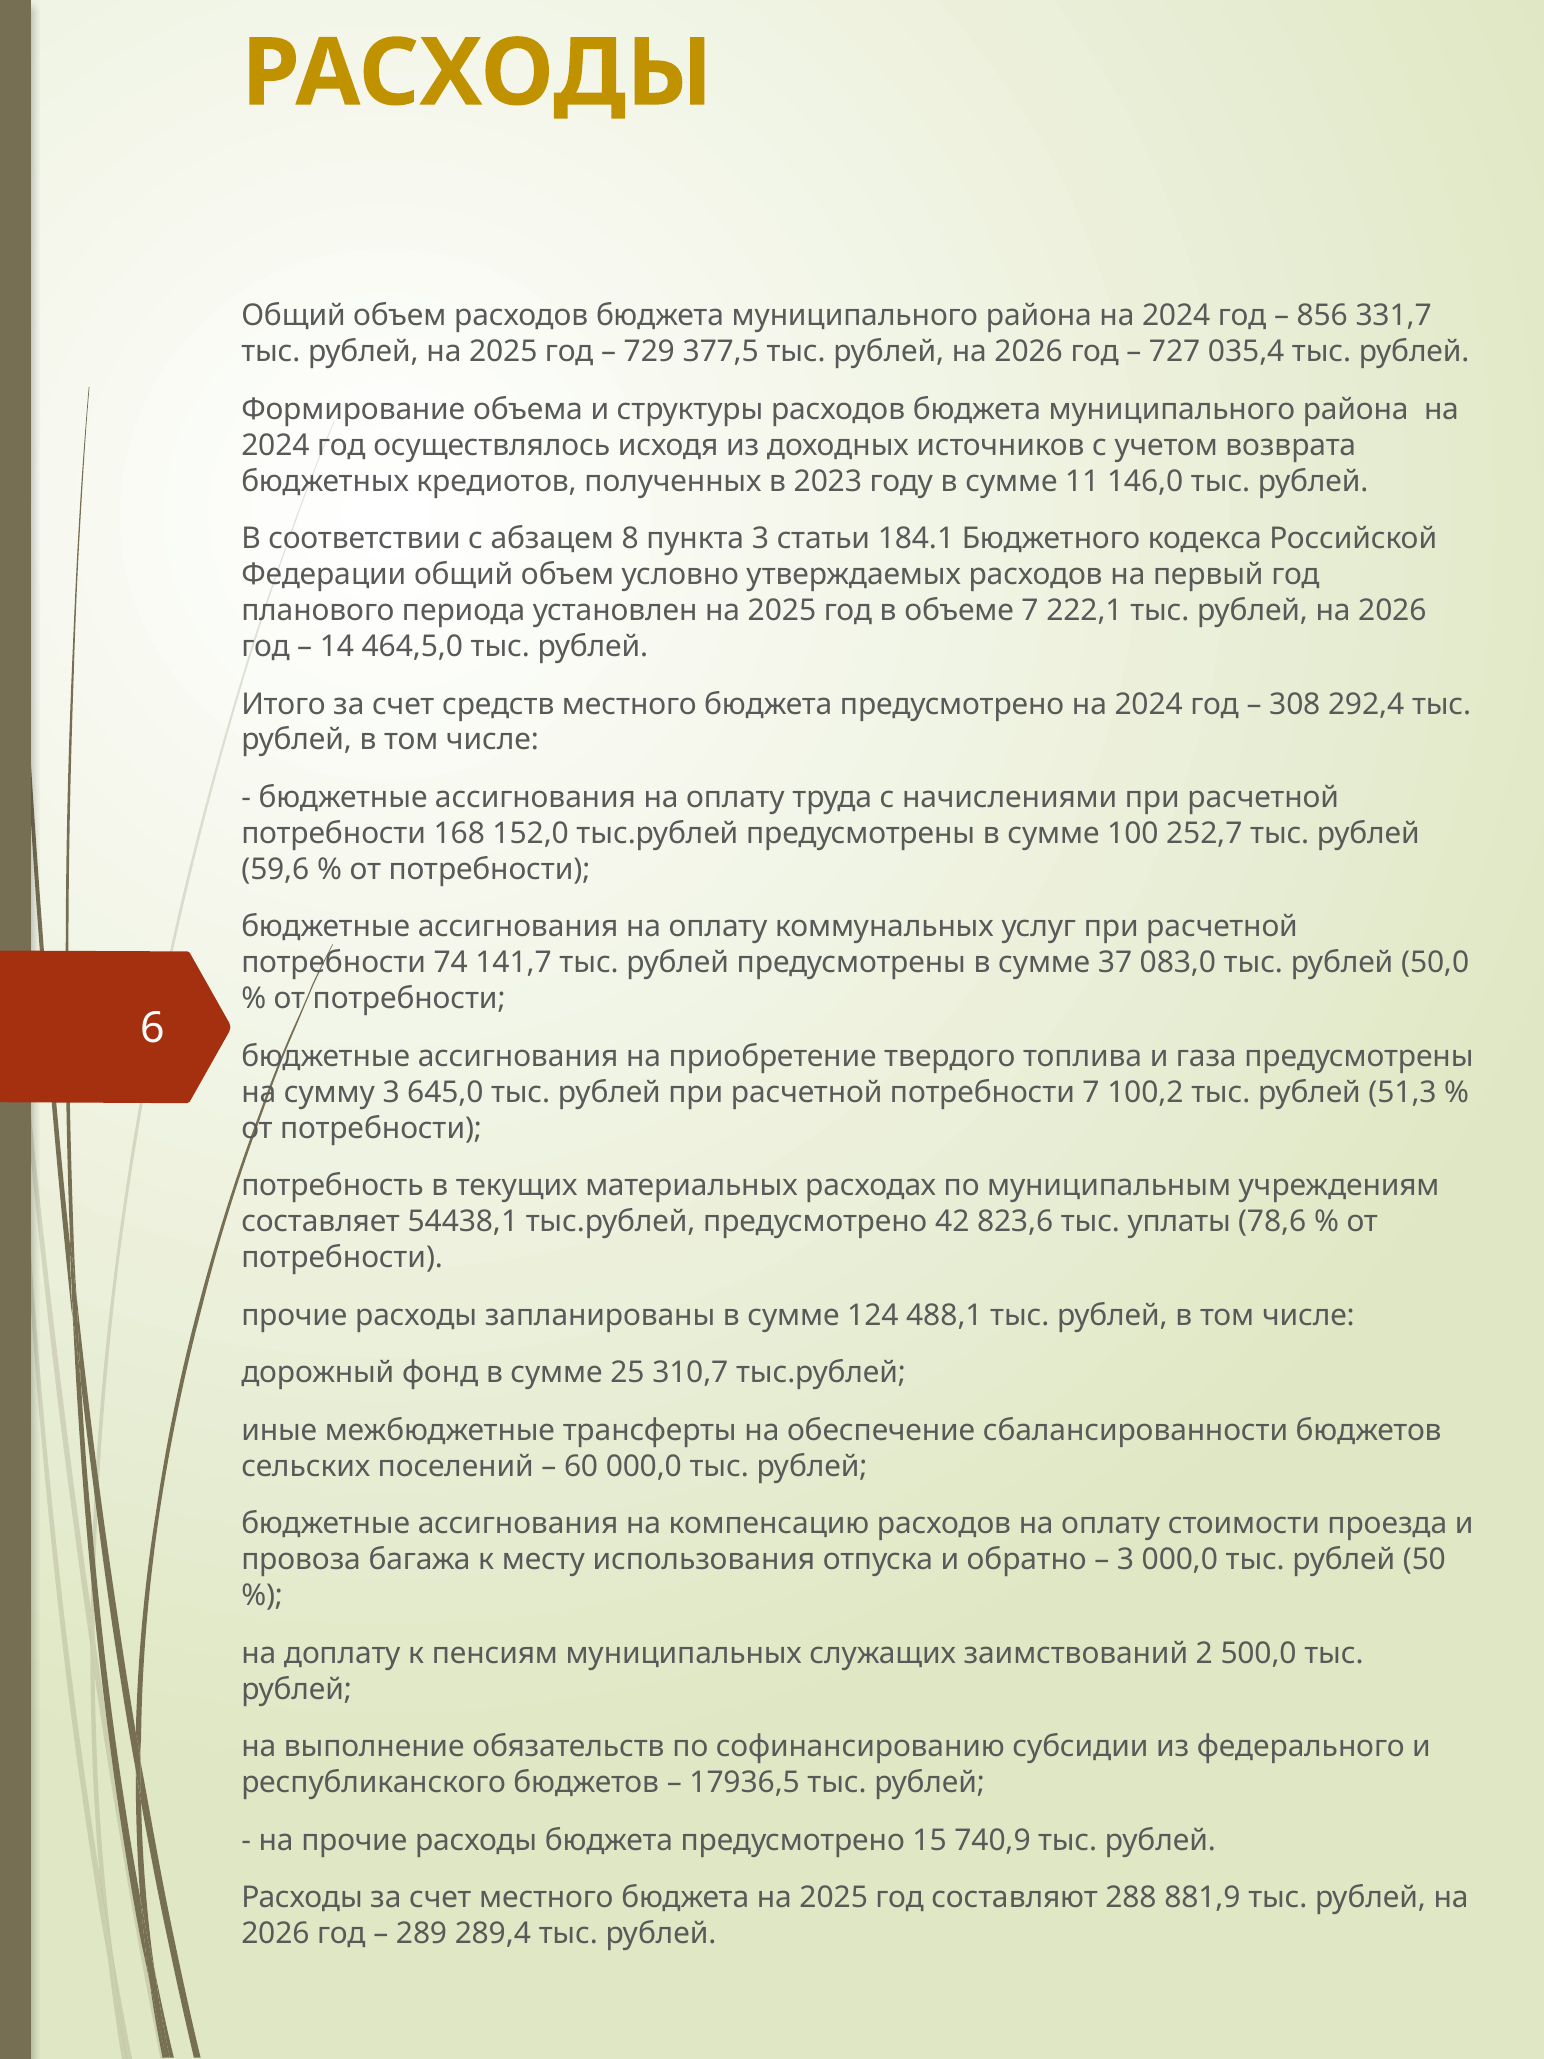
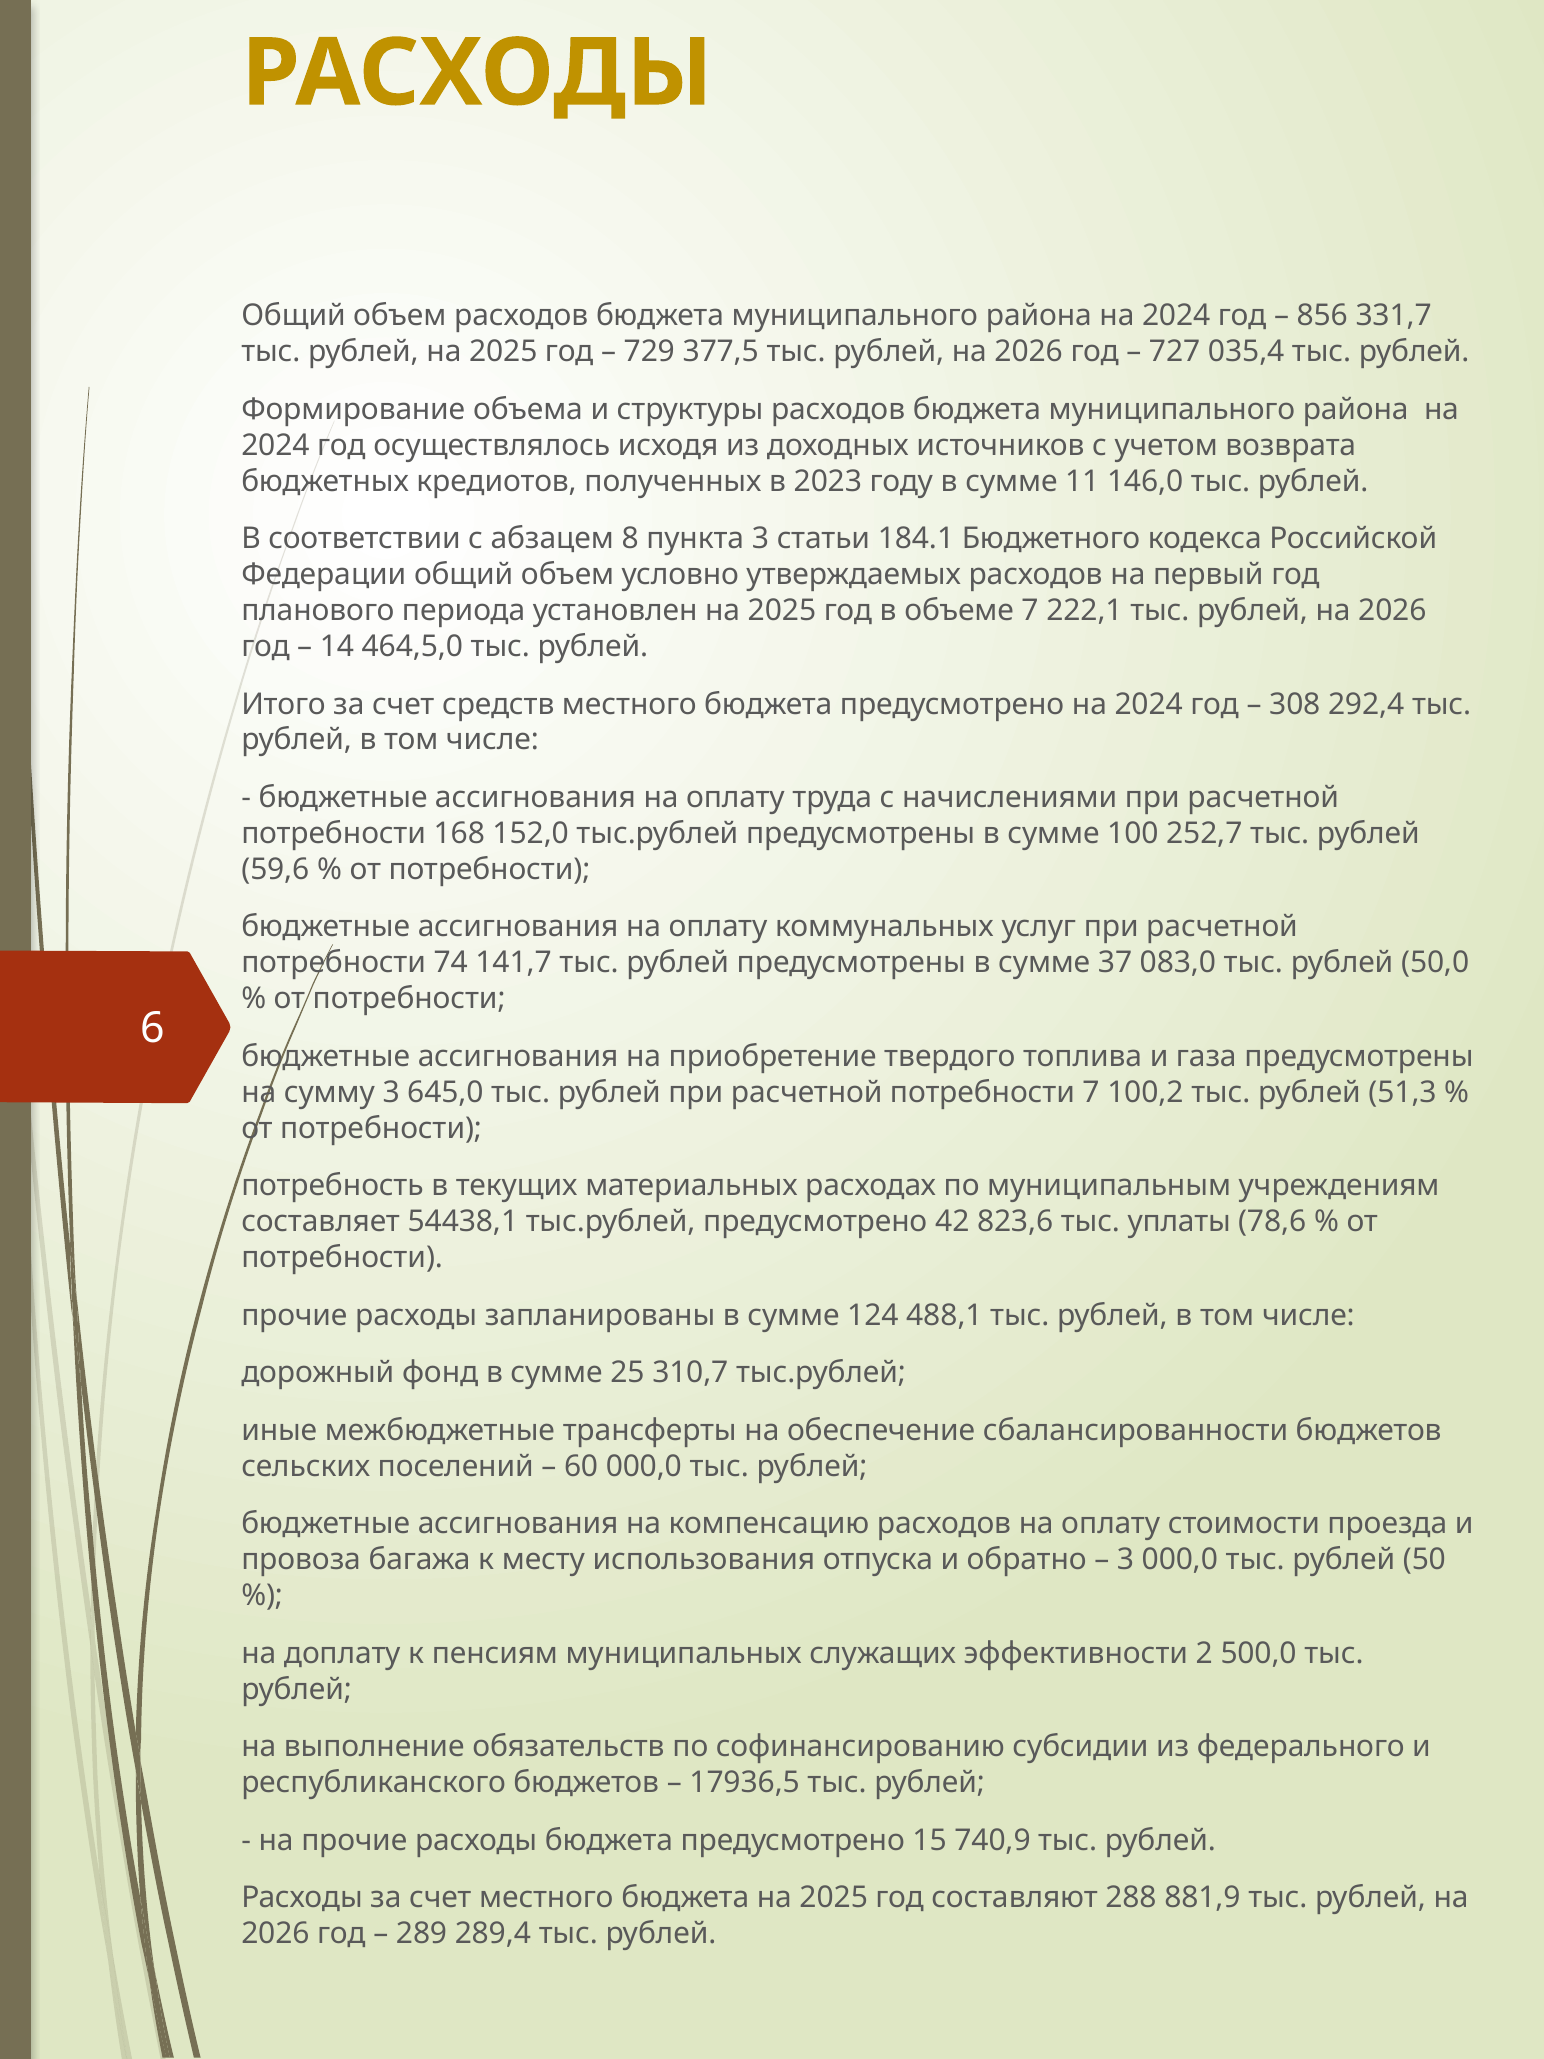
заимствований: заимствований -> эффективности (1076, 1653)
